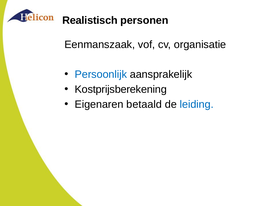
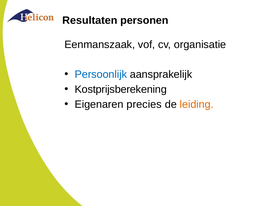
Realistisch: Realistisch -> Resultaten (90, 20)
betaald: betaald -> precies (144, 104)
leiding colour: blue -> orange (197, 104)
